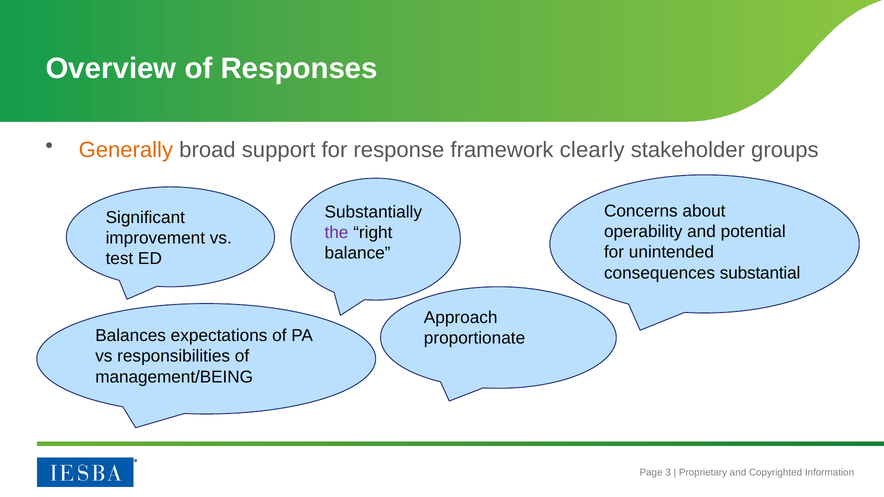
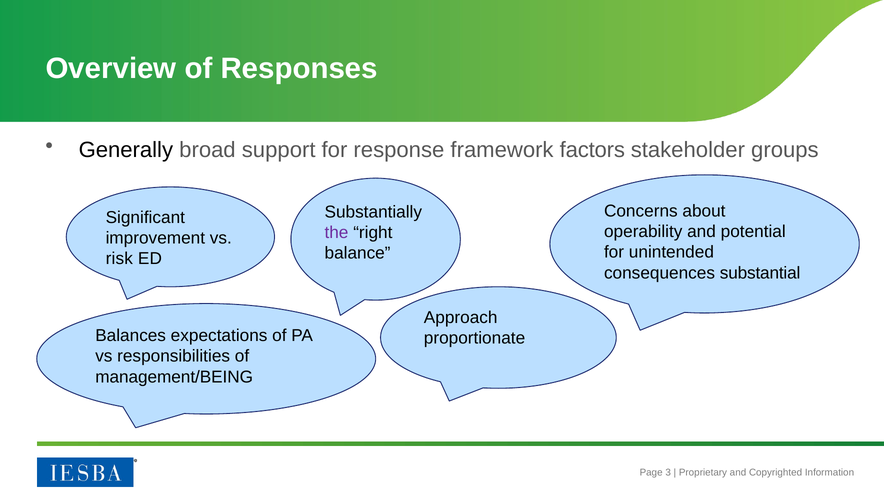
Generally colour: orange -> black (126, 150)
clearly: clearly -> factors (592, 150)
test: test -> risk (119, 259)
